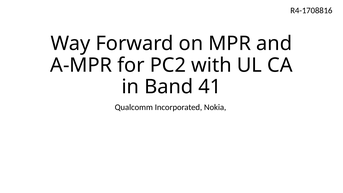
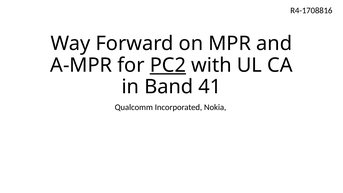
PC2 underline: none -> present (168, 65)
